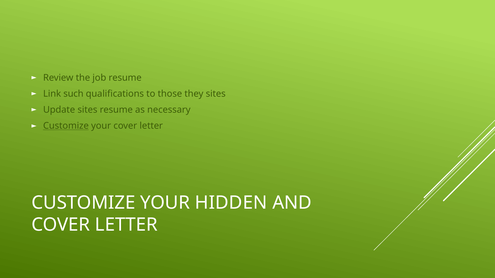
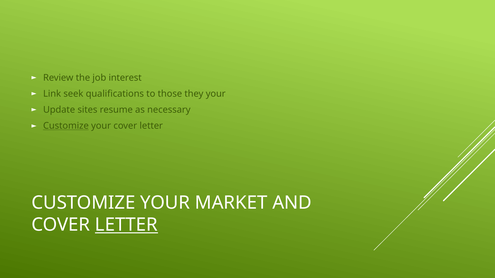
job resume: resume -> interest (125, 78)
such: such -> seek (73, 94)
they sites: sites -> your (216, 94)
HIDDEN: HIDDEN -> MARKET (231, 203)
LETTER underline: none -> present (126, 225)
